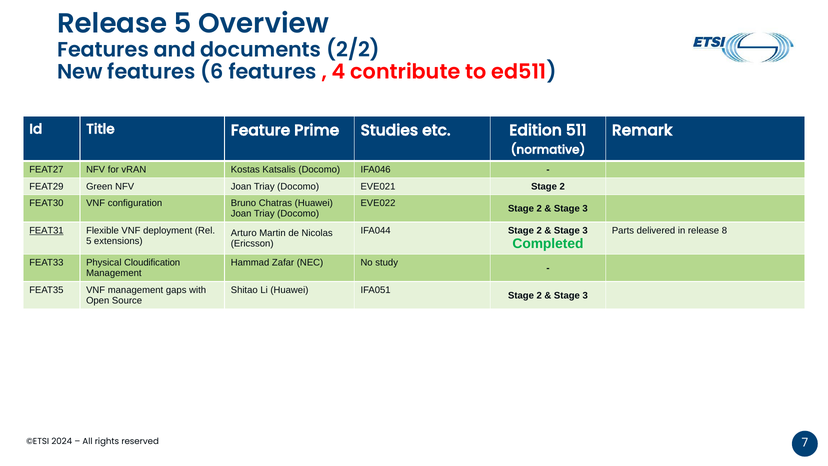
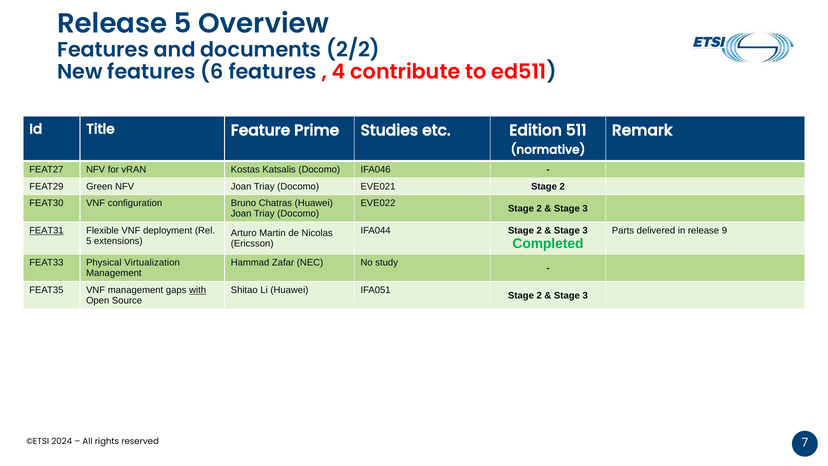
8: 8 -> 9 (724, 230)
Cloudification: Cloudification -> Virtualization (152, 263)
with underline: none -> present (198, 290)
